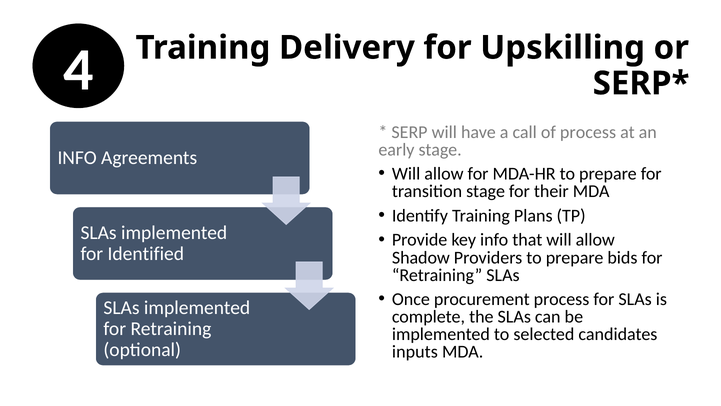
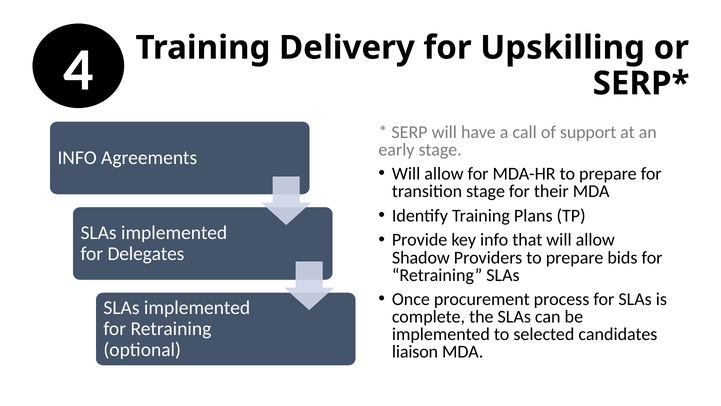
of process: process -> support (588, 132)
Identified: Identified -> Delegates (146, 254)
inputs: inputs -> liaison (415, 352)
